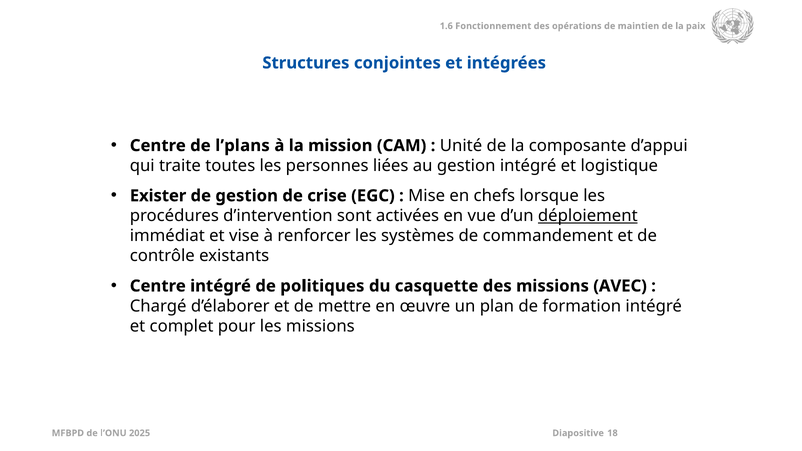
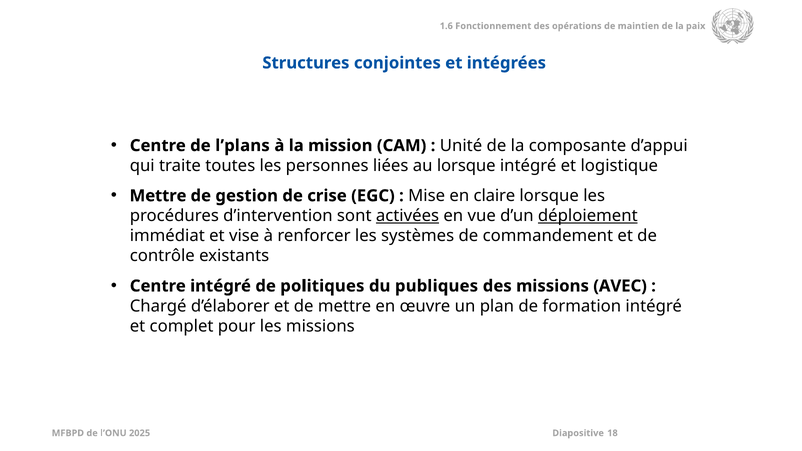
au gestion: gestion -> lorsque (466, 166)
Exister: Exister -> Mettre (158, 196)
chefs: chefs -> claire (494, 196)
activées underline: none -> present (407, 216)
casquette: casquette -> publiques (437, 286)
